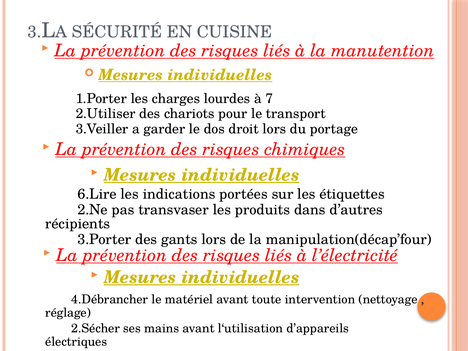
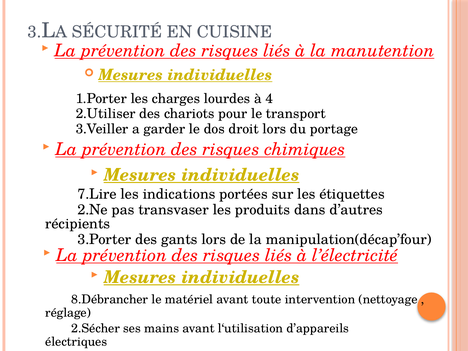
7: 7 -> 4 (269, 99)
6.Lire: 6.Lire -> 7.Lire (97, 194)
4.Débrancher: 4.Débrancher -> 8.Débrancher (110, 299)
